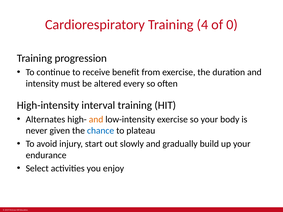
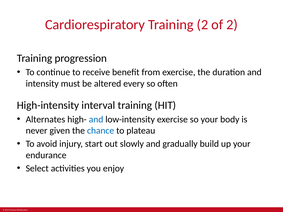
Training 4: 4 -> 2 (202, 25)
of 0: 0 -> 2 (232, 25)
and colour: orange -> blue (96, 120)
